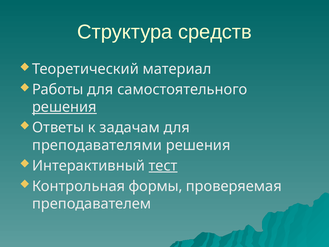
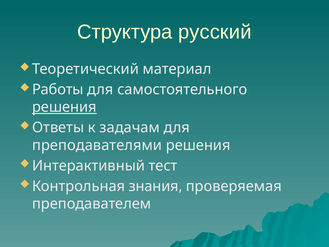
средств: средств -> русский (215, 32)
тест underline: present -> none (163, 166)
формы: формы -> знания (156, 186)
